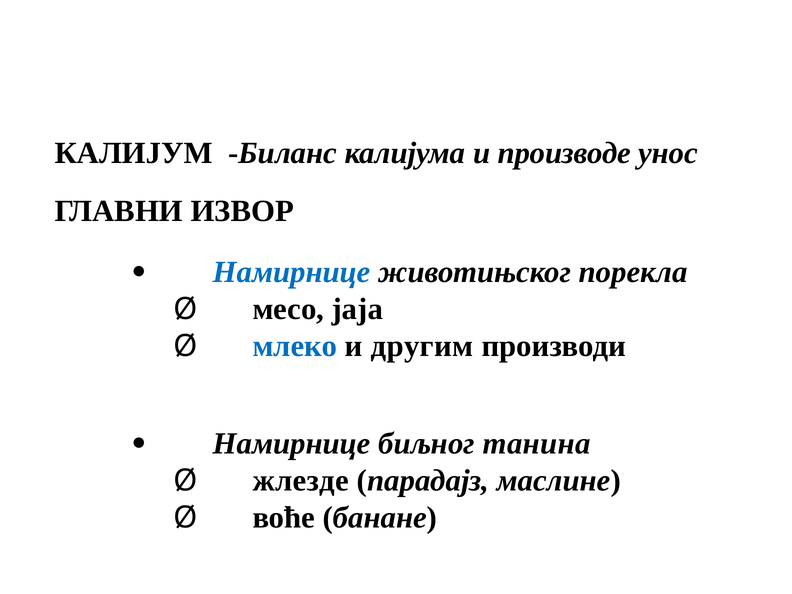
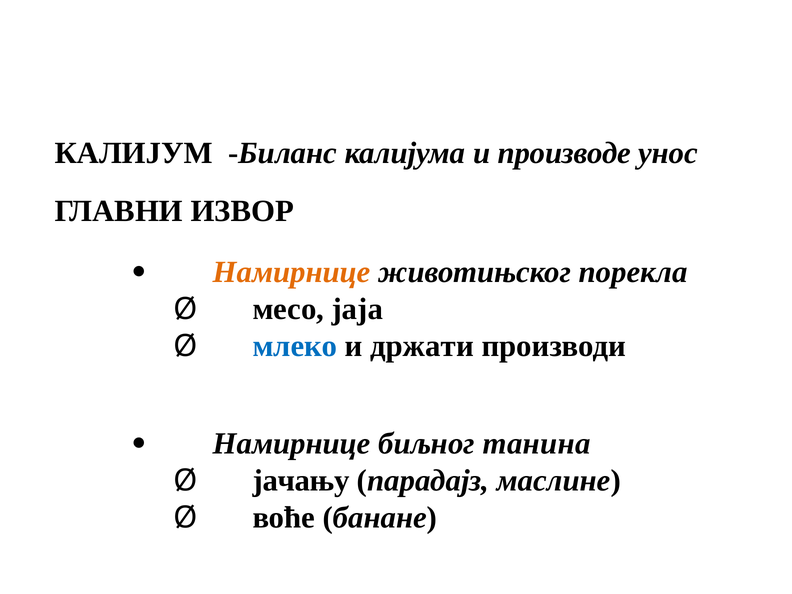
Намирнице colour: blue -> orange (292, 272)
другим: другим -> држати (422, 346)
жлезде: жлезде -> јачању (301, 481)
